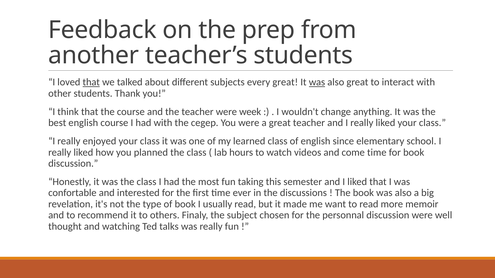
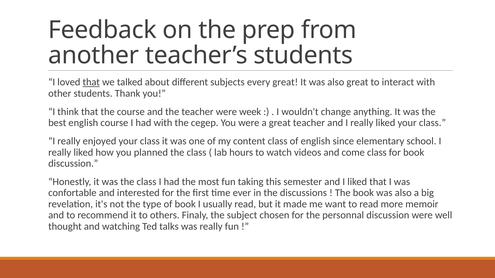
was underline: present -> none (317, 82)
learned: learned -> content (249, 141)
come time: time -> class (377, 153)
